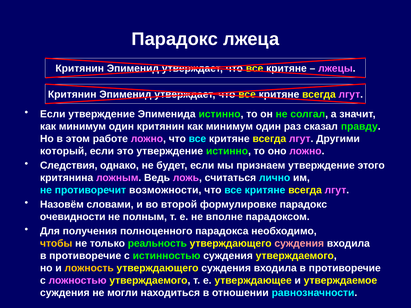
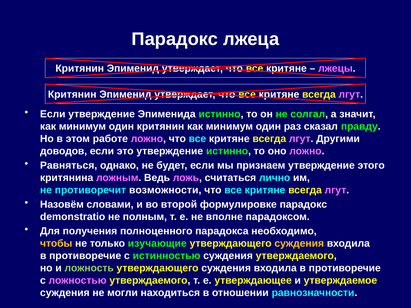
который: который -> доводов (64, 151)
Следствия: Следствия -> Равняться (69, 165)
очевидности: очевидности -> demonstratio (73, 217)
реальность: реальность -> изучающие (157, 244)
суждения colour: pink -> yellow (299, 244)
ложность colour: yellow -> light green (89, 268)
